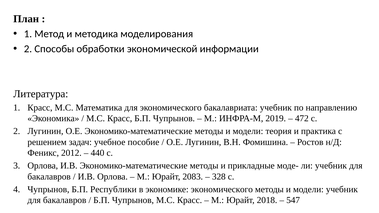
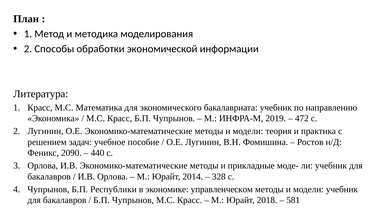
2012: 2012 -> 2090 (71, 153)
2083: 2083 -> 2014 (193, 177)
экономике экономического: экономического -> управленческом (222, 190)
547: 547 -> 581 (293, 200)
